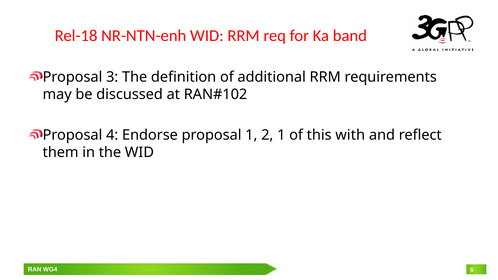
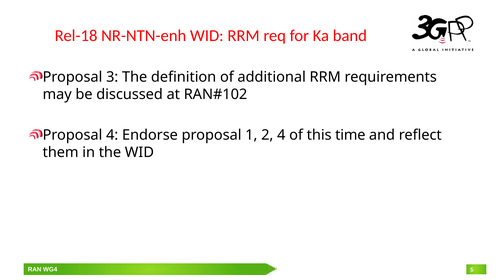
2 1: 1 -> 4 (281, 135)
with: with -> time (350, 135)
